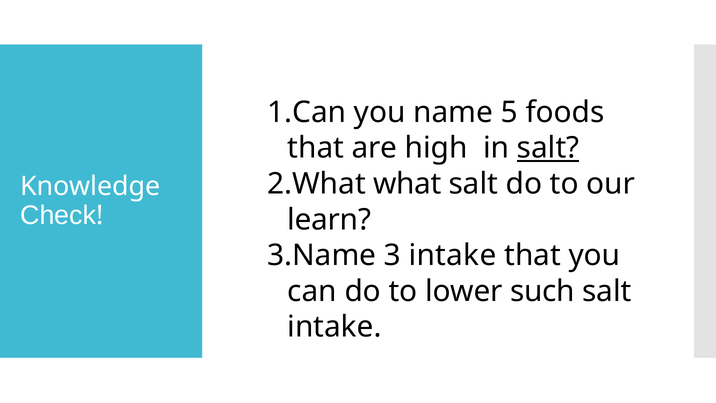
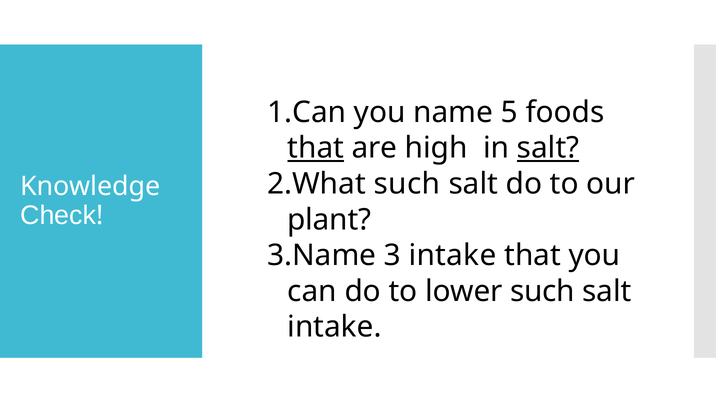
that underline: none -> present (316, 148)
what: what -> such (407, 184)
learn: learn -> plant (329, 220)
